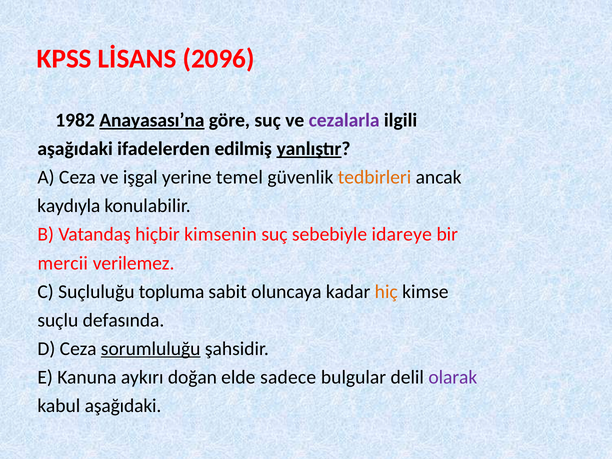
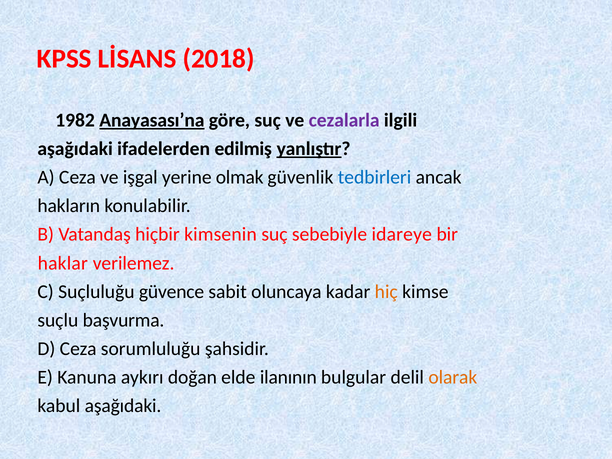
2096: 2096 -> 2018 (219, 59)
temel: temel -> olmak (240, 177)
tedbirleri colour: orange -> blue (375, 177)
kaydıyla: kaydıyla -> hakların (69, 206)
mercii: mercii -> haklar (63, 263)
topluma: topluma -> güvence (172, 292)
defasında: defasında -> başvurma (124, 320)
sorumluluğu underline: present -> none (151, 349)
sadece: sadece -> ilanının (288, 377)
olarak colour: purple -> orange (453, 377)
